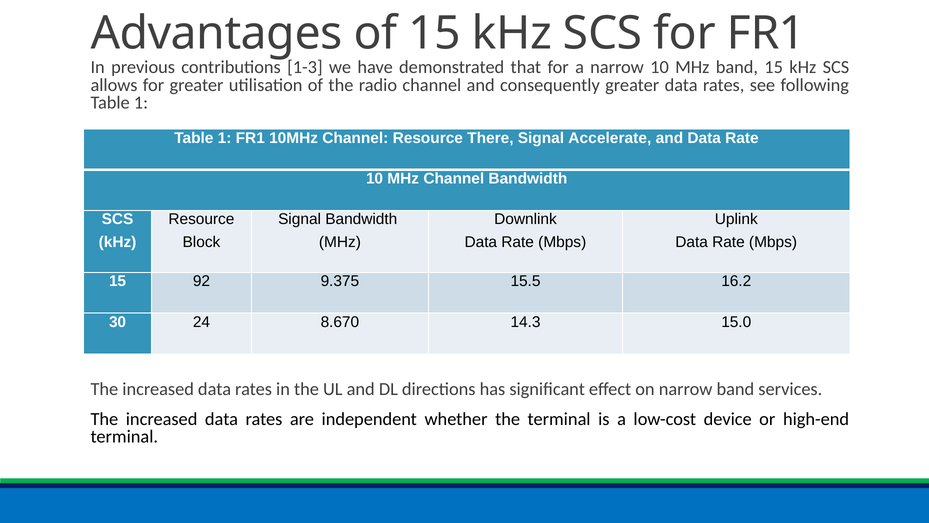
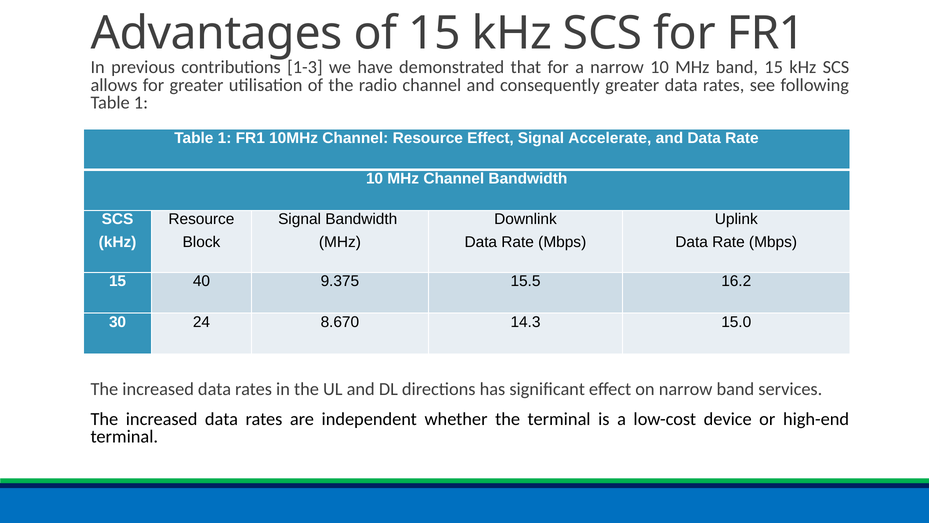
Resource There: There -> Effect (490, 138)
92: 92 -> 40 (202, 281)
